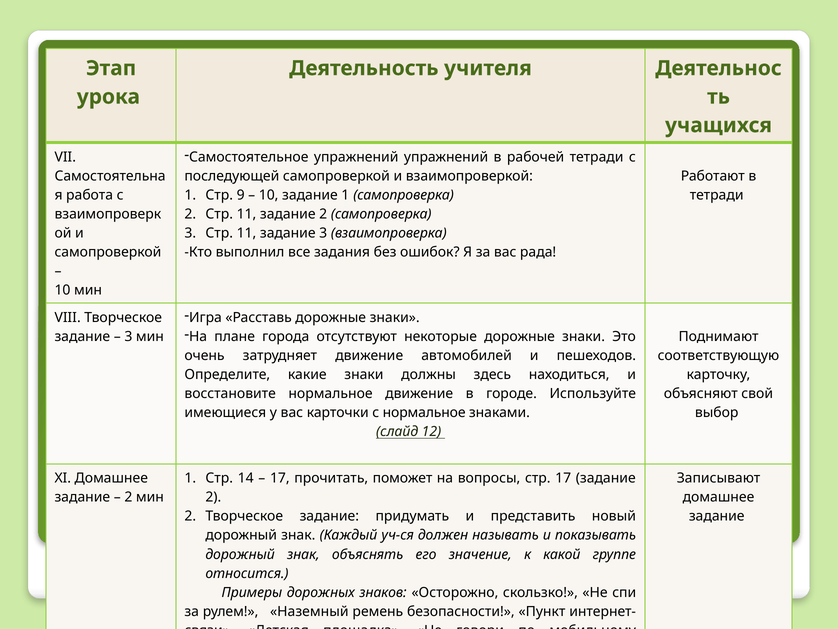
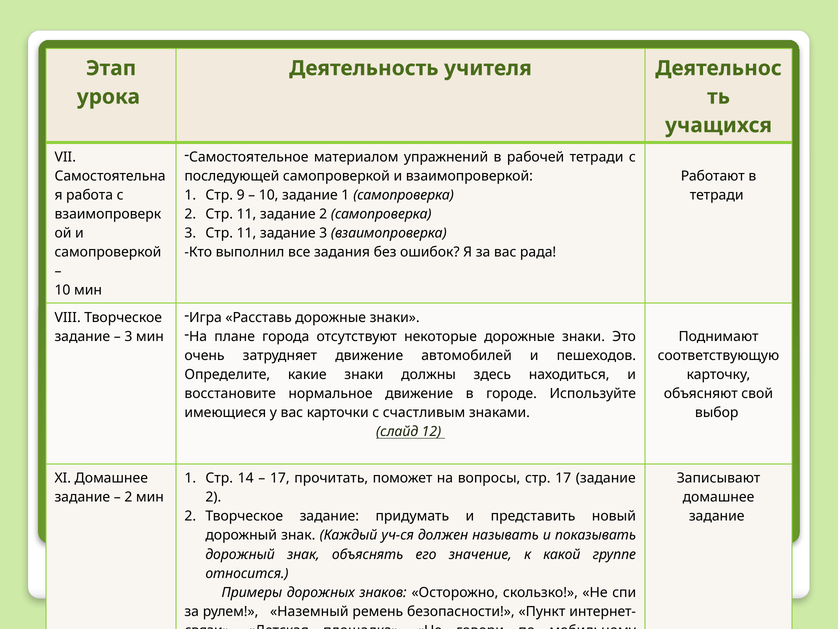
Самостоятельное упражнений: упражнений -> материалом (356, 157)
с нормальное: нормальное -> счастливым (424, 413)
